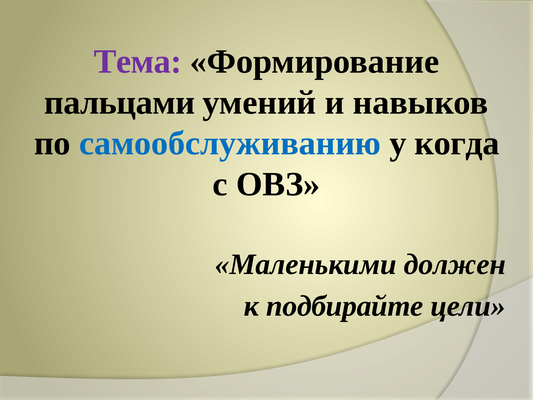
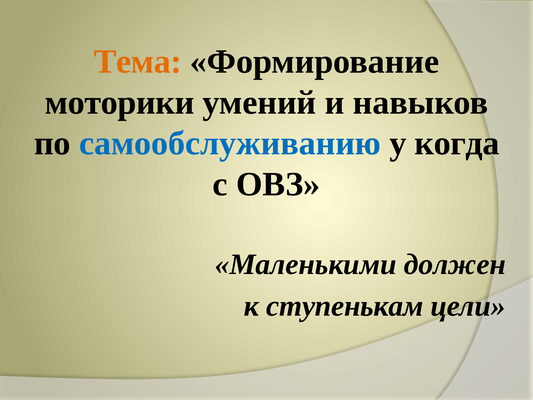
Тема colour: purple -> orange (138, 62)
пальцами: пальцами -> моторики (120, 102)
подбирайте: подбирайте -> ступенькам (345, 306)
